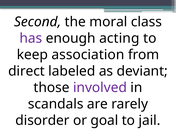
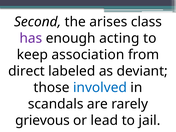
moral: moral -> arises (108, 22)
involved colour: purple -> blue (100, 87)
disorder: disorder -> grievous (43, 120)
goal: goal -> lead (104, 120)
